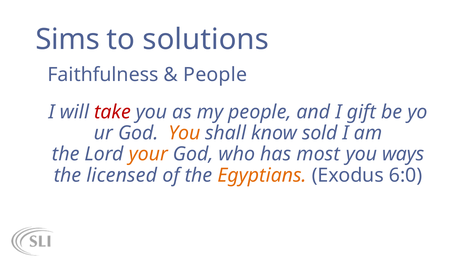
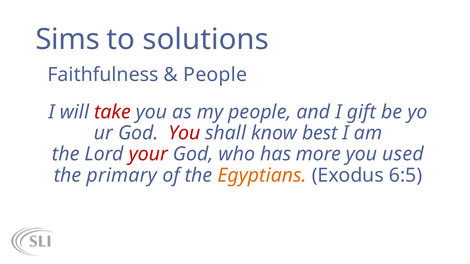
You colour: orange -> red (184, 133)
sold: sold -> best (320, 133)
your colour: orange -> red (148, 154)
most: most -> more (318, 154)
ways: ways -> used (403, 154)
licensed: licensed -> primary (122, 176)
6:0: 6:0 -> 6:5 (406, 176)
